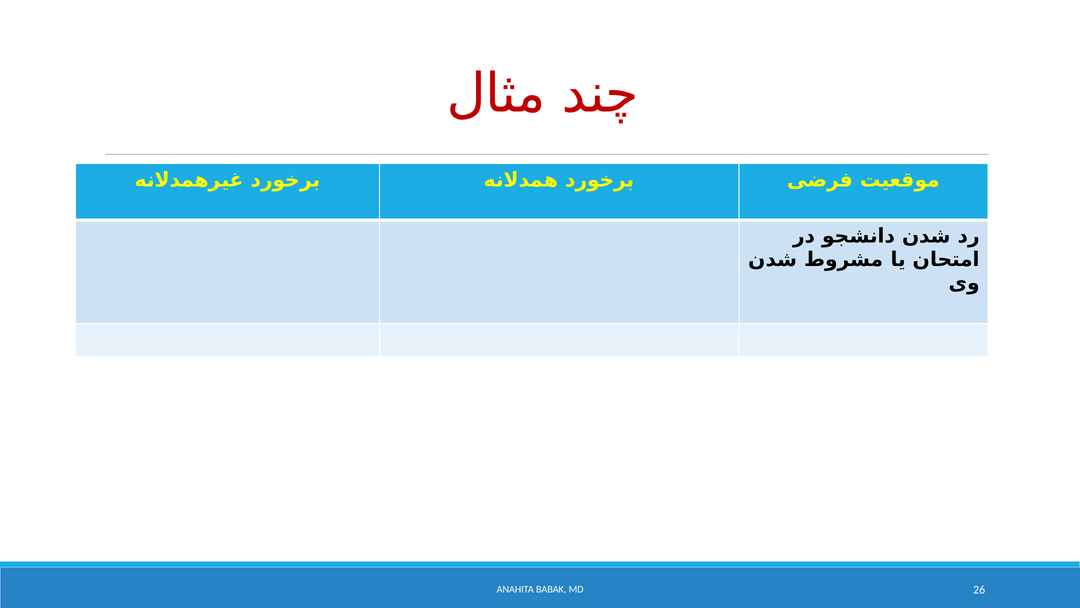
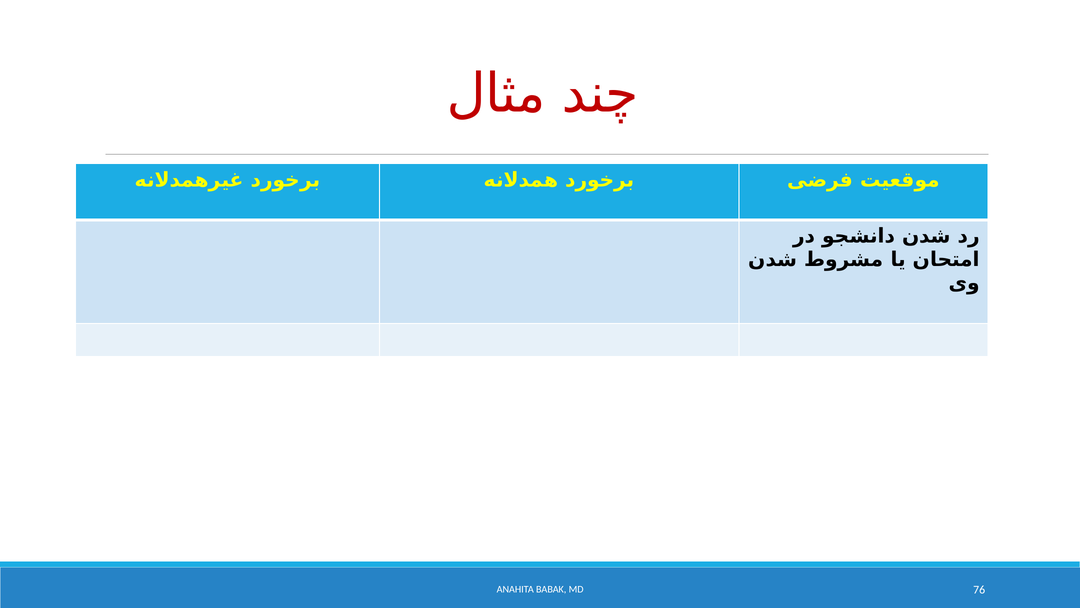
26: 26 -> 76 (979, 589)
